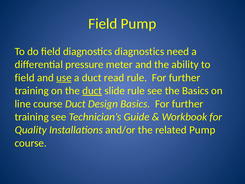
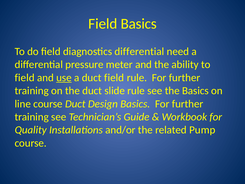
Field Pump: Pump -> Basics (139, 24)
diagnostics diagnostics: diagnostics -> differential (139, 51)
duct read: read -> field (114, 78)
duct underline: present -> none (92, 91)
